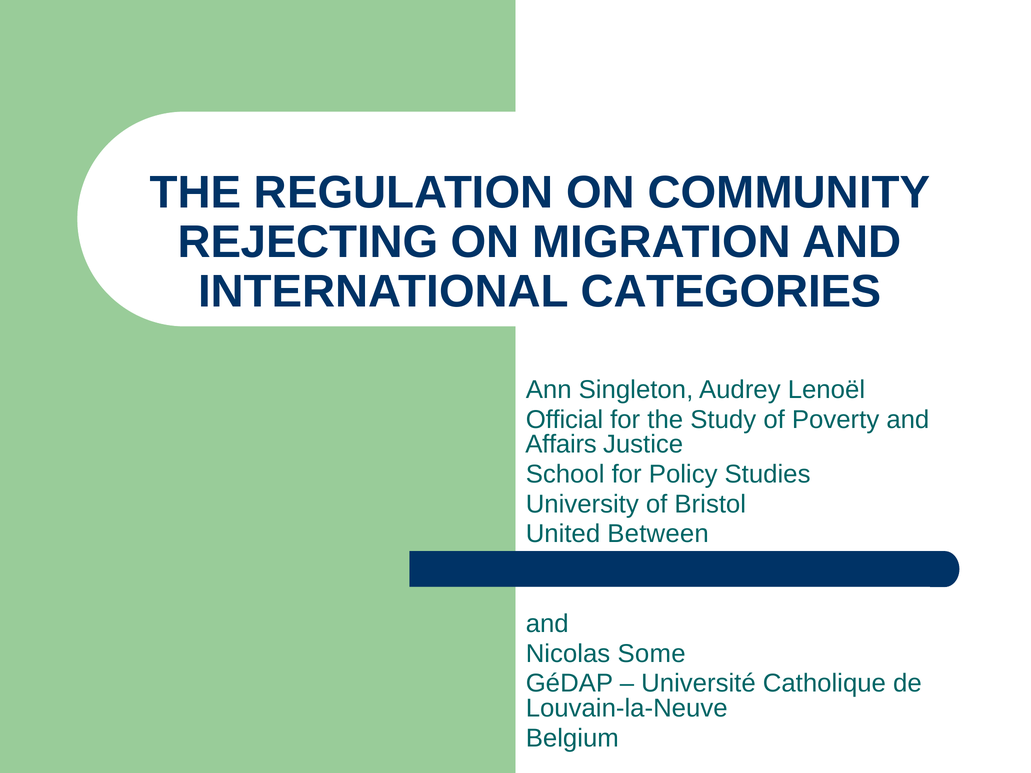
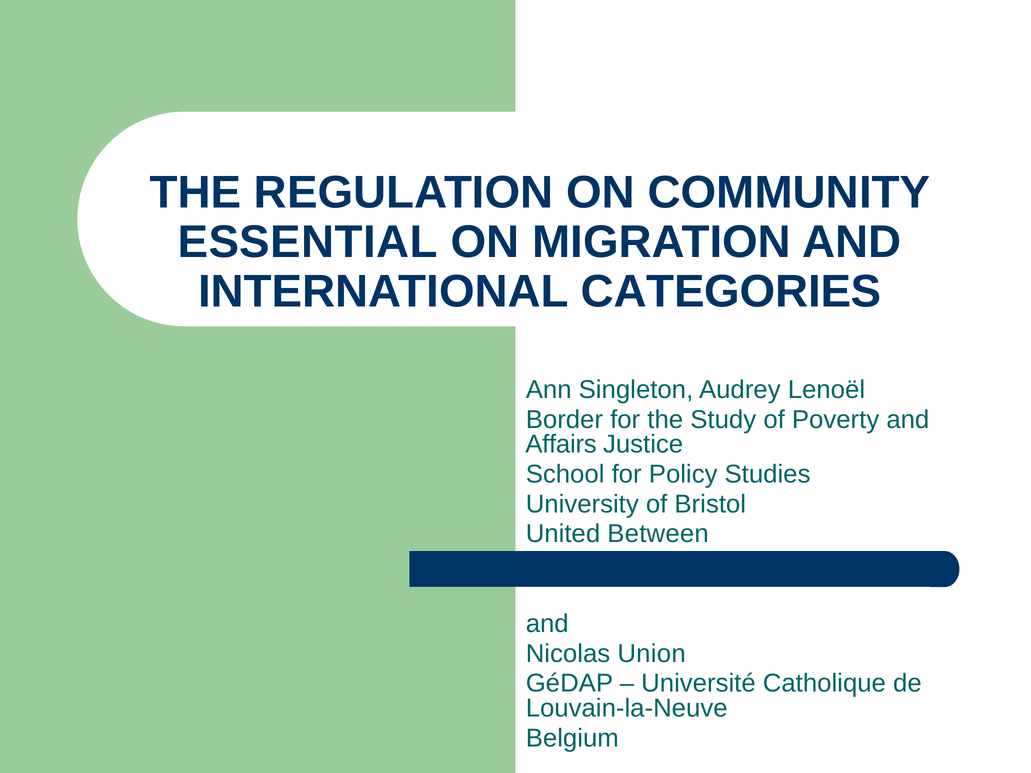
REJECTING: REJECTING -> ESSENTIAL (308, 242)
Official: Official -> Border (564, 420)
Some: Some -> Union (652, 654)
